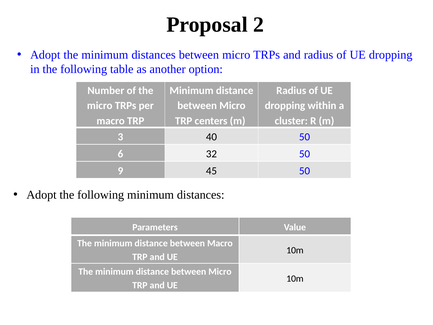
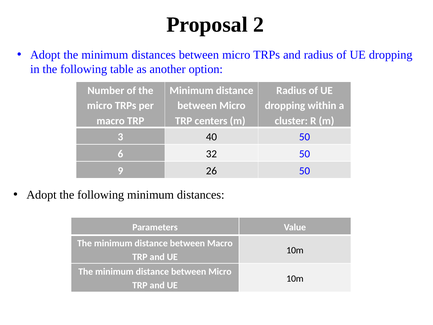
45: 45 -> 26 (211, 171)
